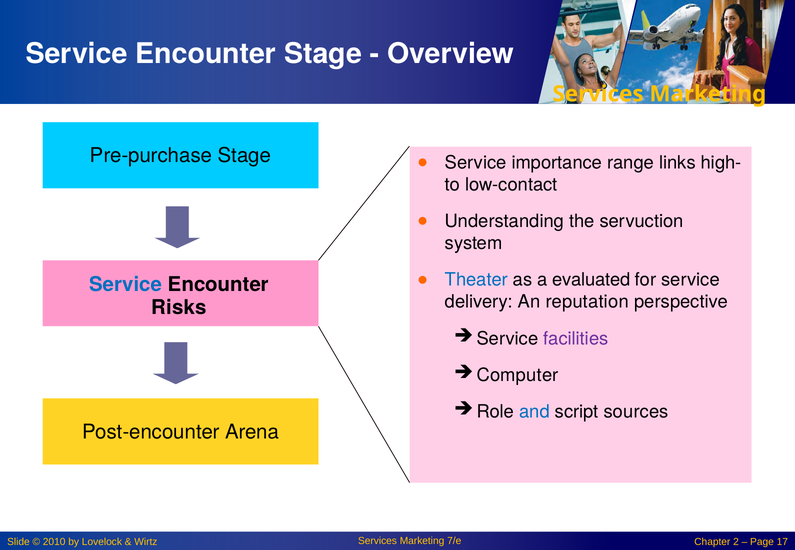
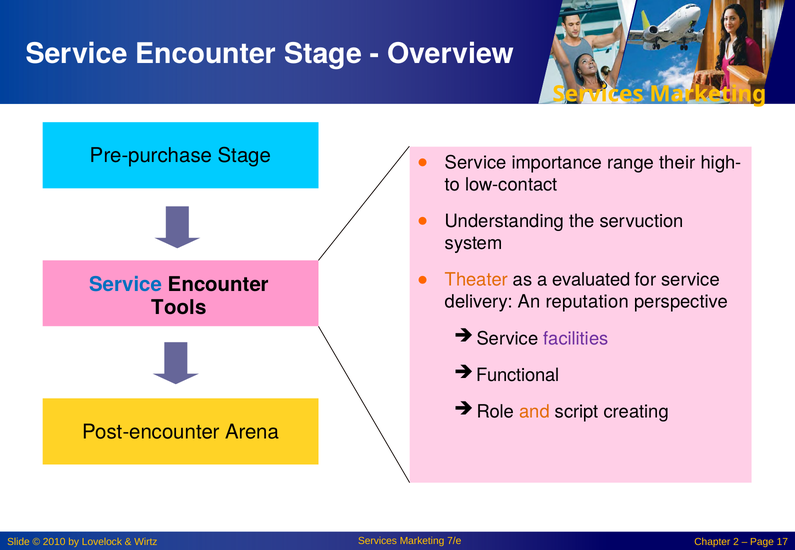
links: links -> their (677, 163)
Theater colour: blue -> orange (476, 280)
Risks: Risks -> Tools (179, 308)
Computer: Computer -> Functional (518, 376)
and colour: blue -> orange (534, 412)
sources: sources -> creating (636, 412)
